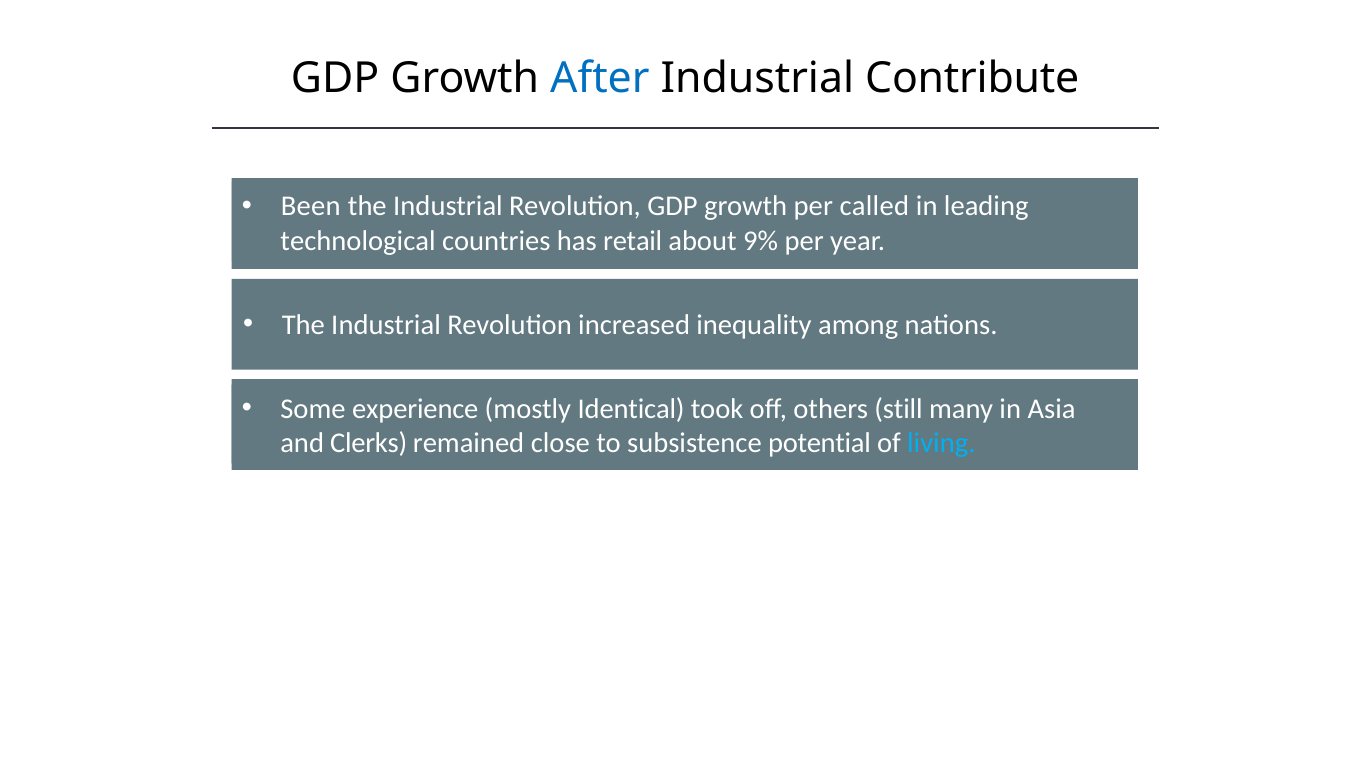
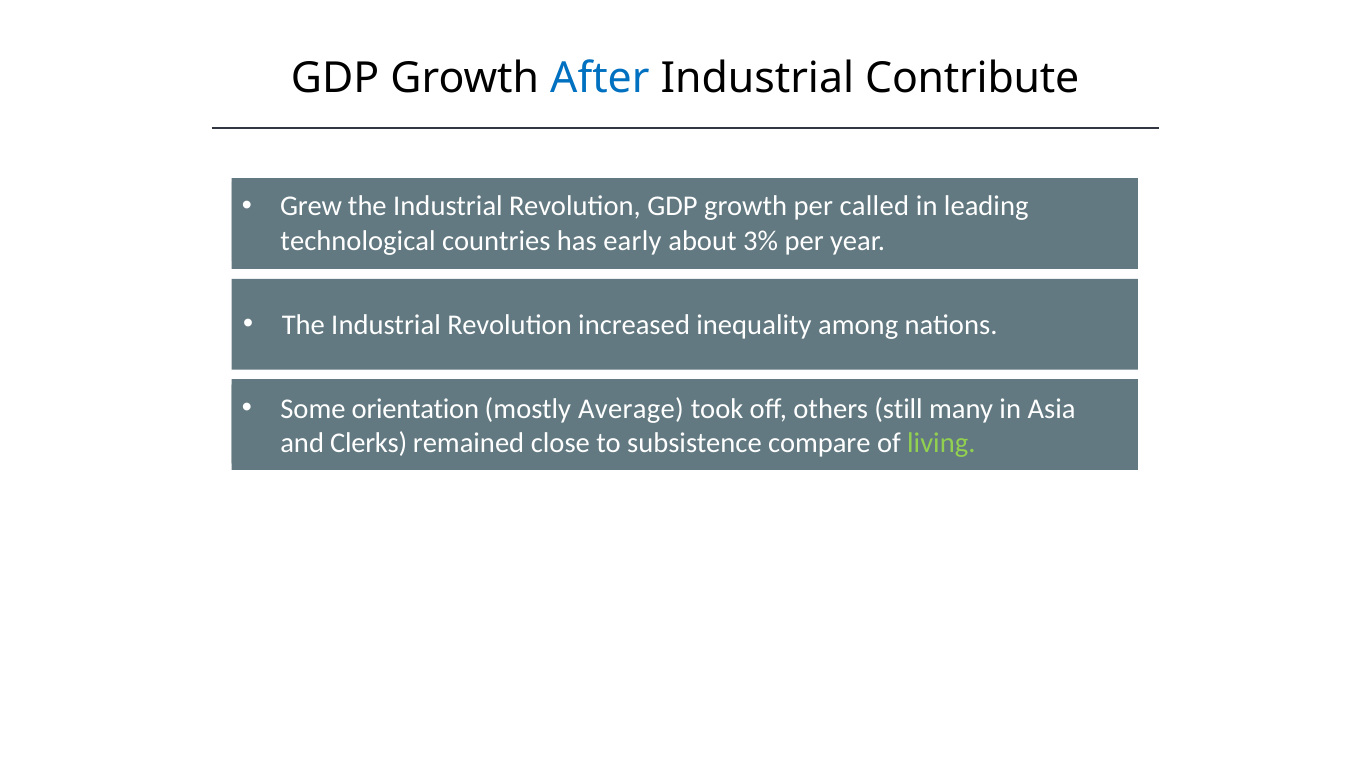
Been: Been -> Grew (311, 206)
retail: retail -> early (632, 241)
9%: 9% -> 3% (761, 241)
experience: experience -> orientation (415, 409)
Identical: Identical -> Average (631, 409)
potential: potential -> compare (819, 443)
living colour: light blue -> light green (941, 443)
